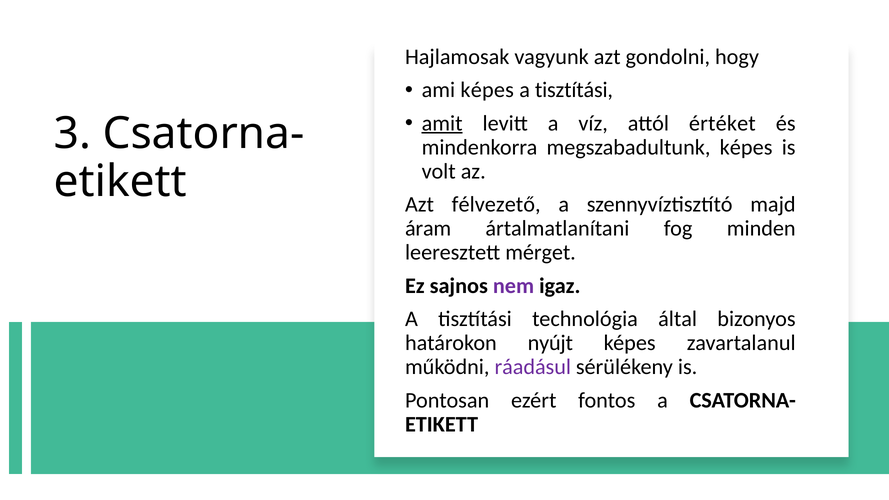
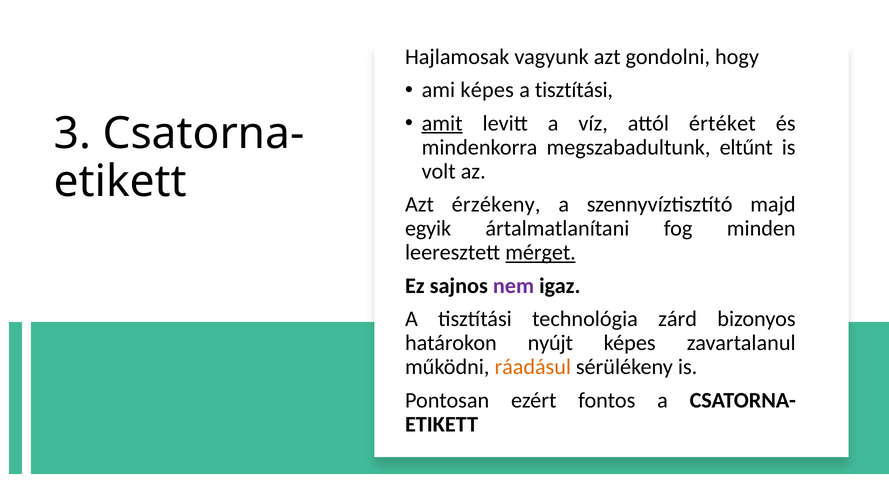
megszabadultunk képes: képes -> eltűnt (746, 147)
félvezető: félvezető -> érzékeny (496, 205)
áram: áram -> egyik (428, 229)
mérget underline: none -> present (541, 253)
által: által -> zárd (678, 319)
ráadásul colour: purple -> orange (533, 367)
